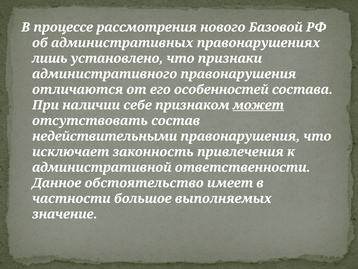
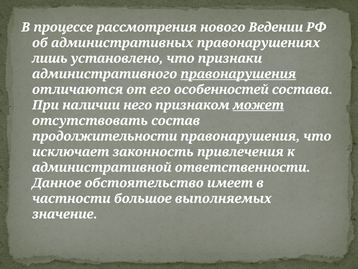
Базовой: Базовой -> Ведении (276, 27)
правонарушения underline: none -> present (238, 74)
себе: себе -> него (138, 105)
недействительными: недействительными -> продолжительности (105, 136)
